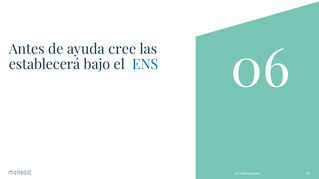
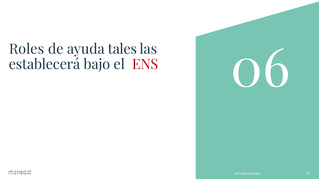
Antes: Antes -> Roles (27, 49)
cree: cree -> tales (122, 49)
ENS colour: blue -> red (145, 65)
